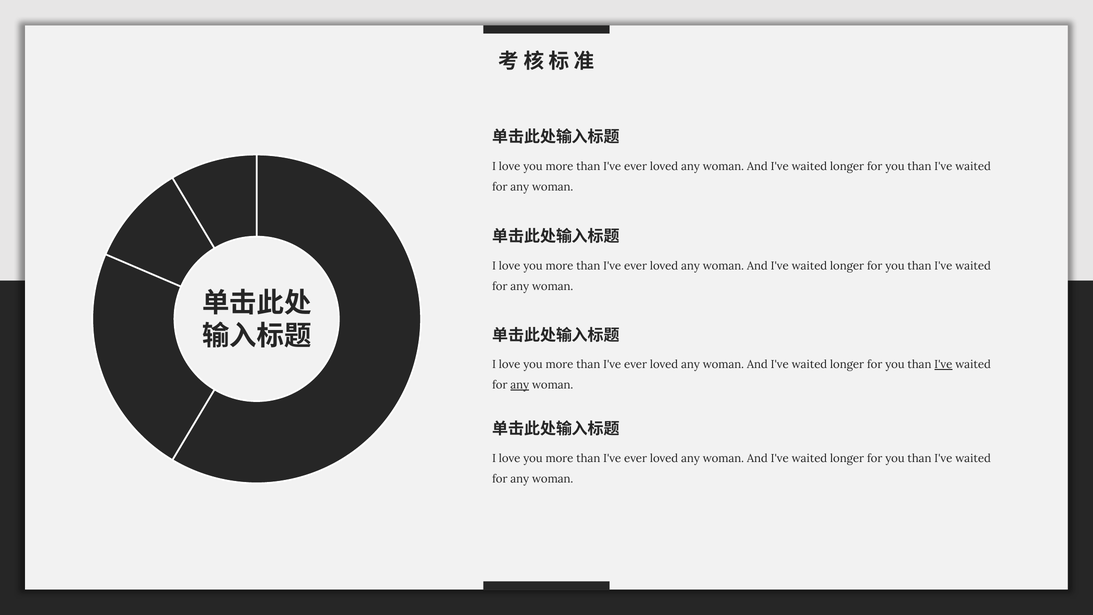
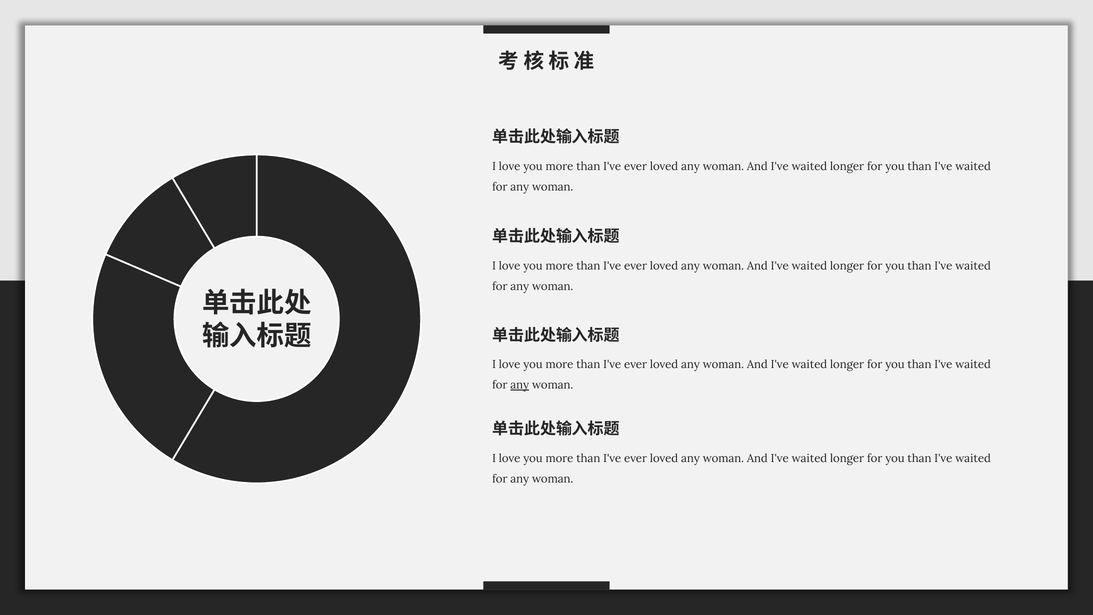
I've underline: present -> none (943, 365)
